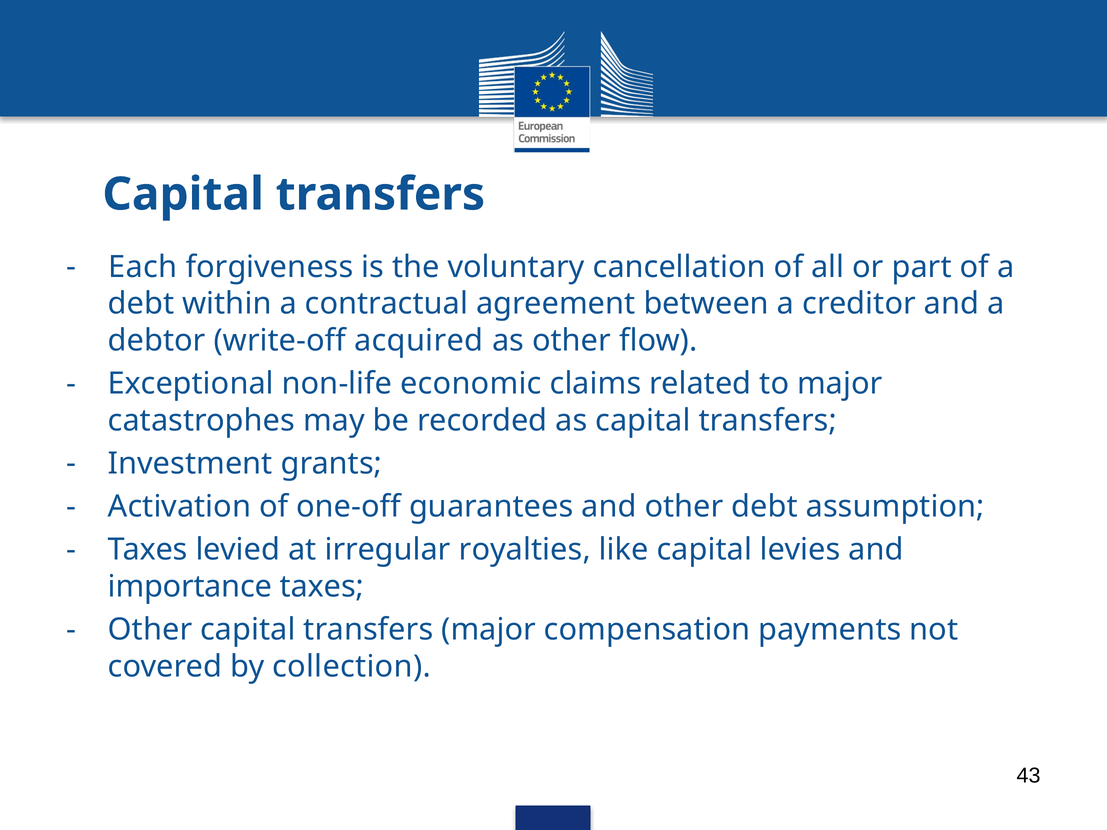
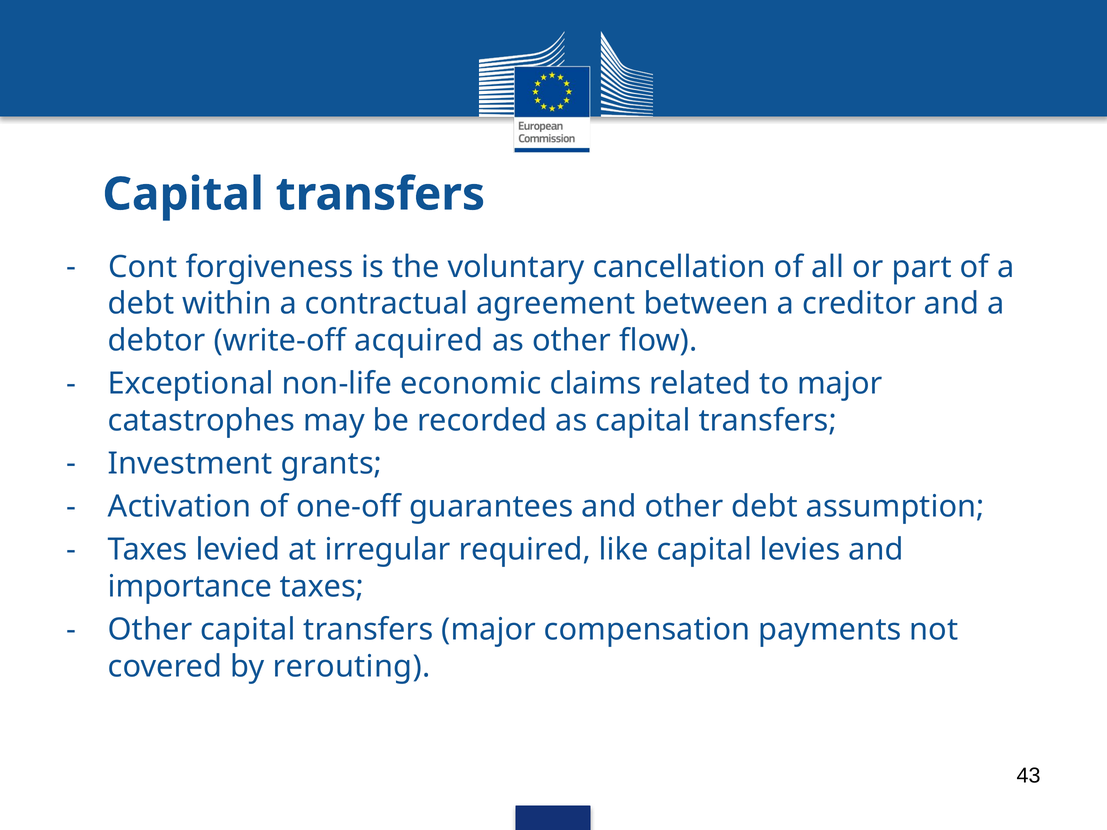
Each: Each -> Cont (143, 267)
royalties: royalties -> required (525, 550)
collection: collection -> rerouting (351, 667)
